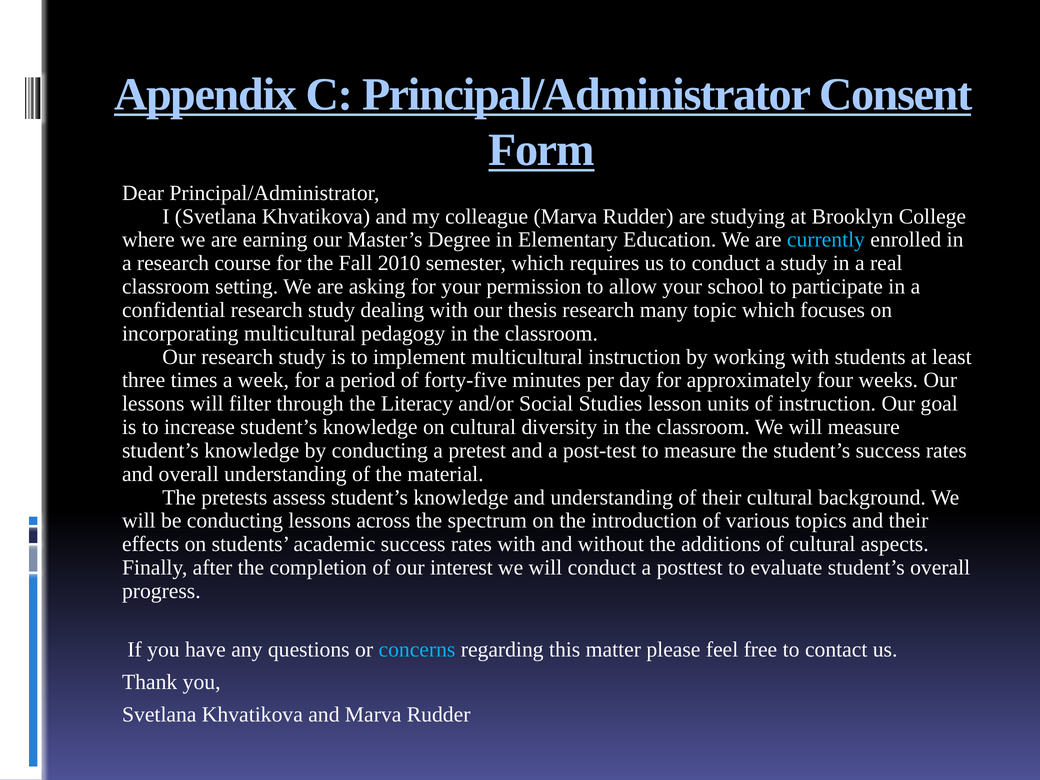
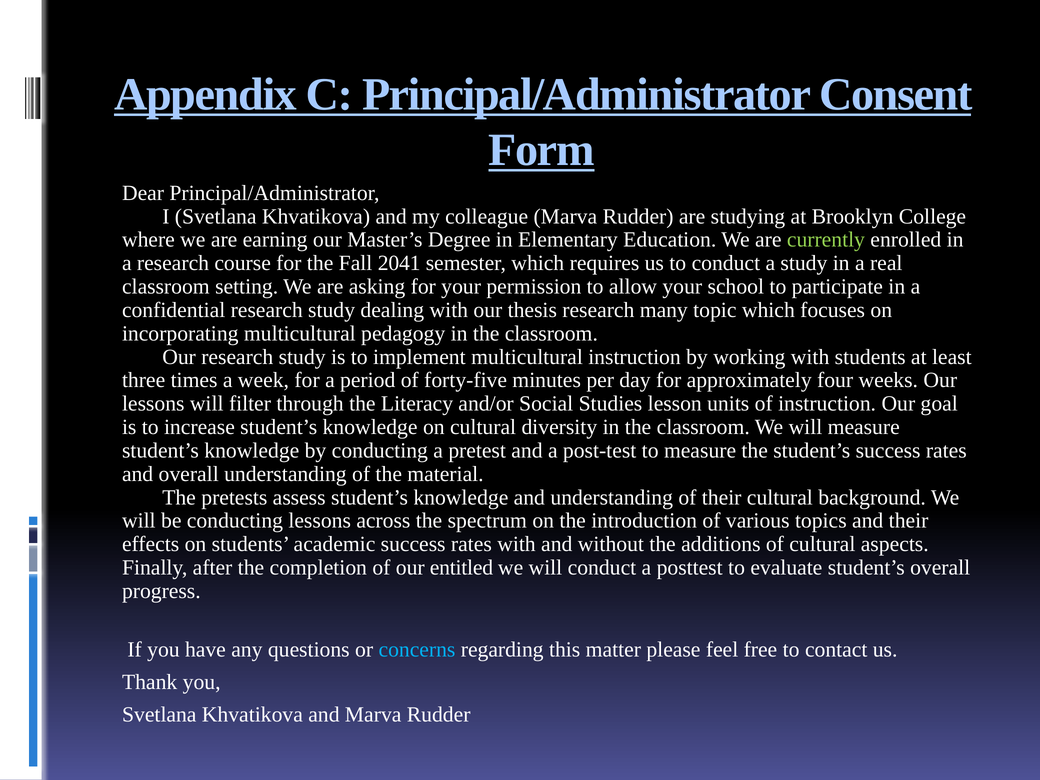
currently colour: light blue -> light green (826, 240)
2010: 2010 -> 2041 (399, 263)
interest: interest -> entitled (461, 568)
